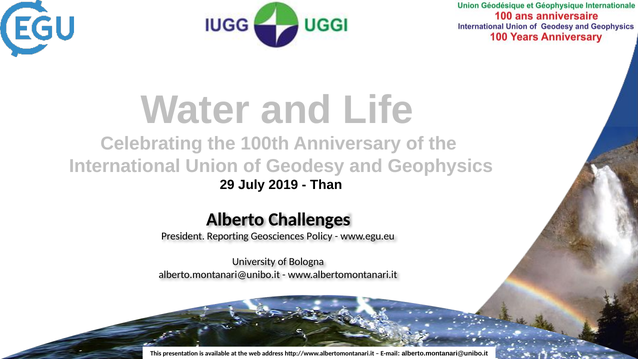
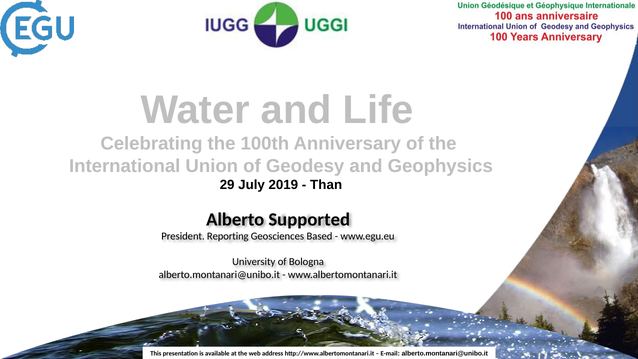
Challenges: Challenges -> Supported (309, 219)
Policy: Policy -> Based (319, 236)
